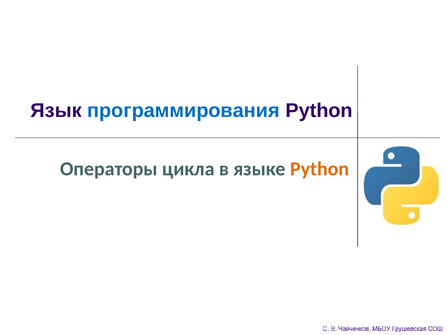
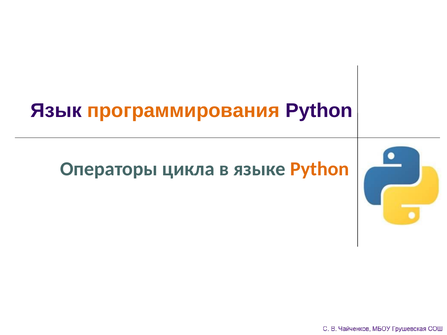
программирования colour: blue -> orange (183, 111)
